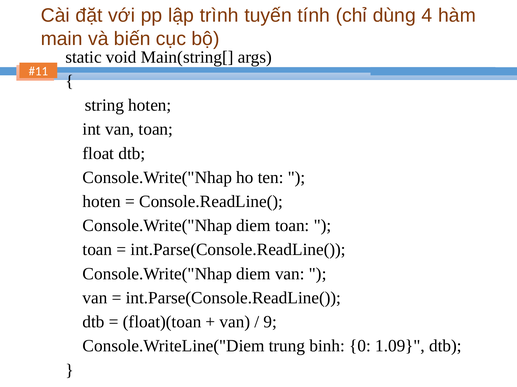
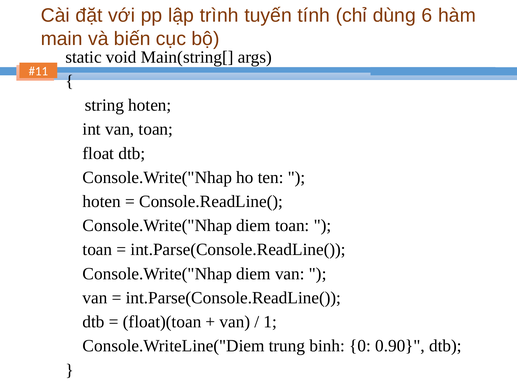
4: 4 -> 6 (427, 16)
9: 9 -> 1 (270, 322)
1.09: 1.09 -> 0.90 (400, 347)
